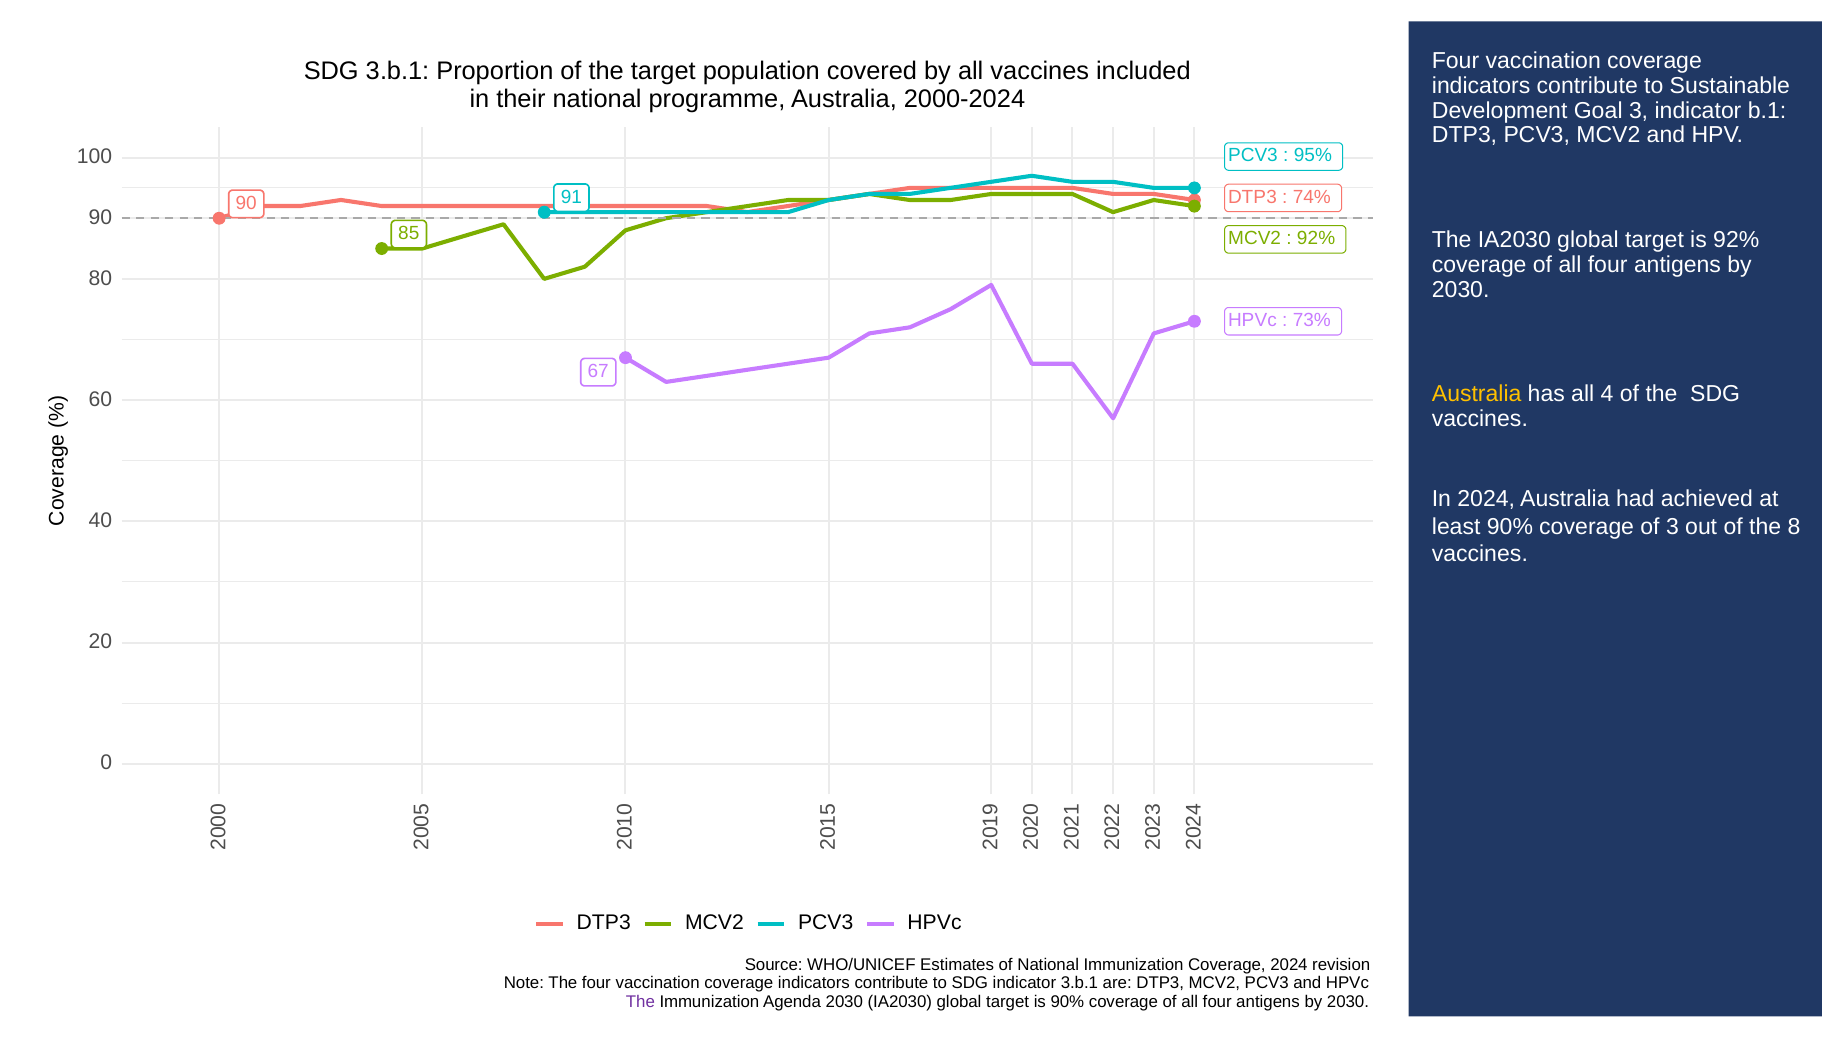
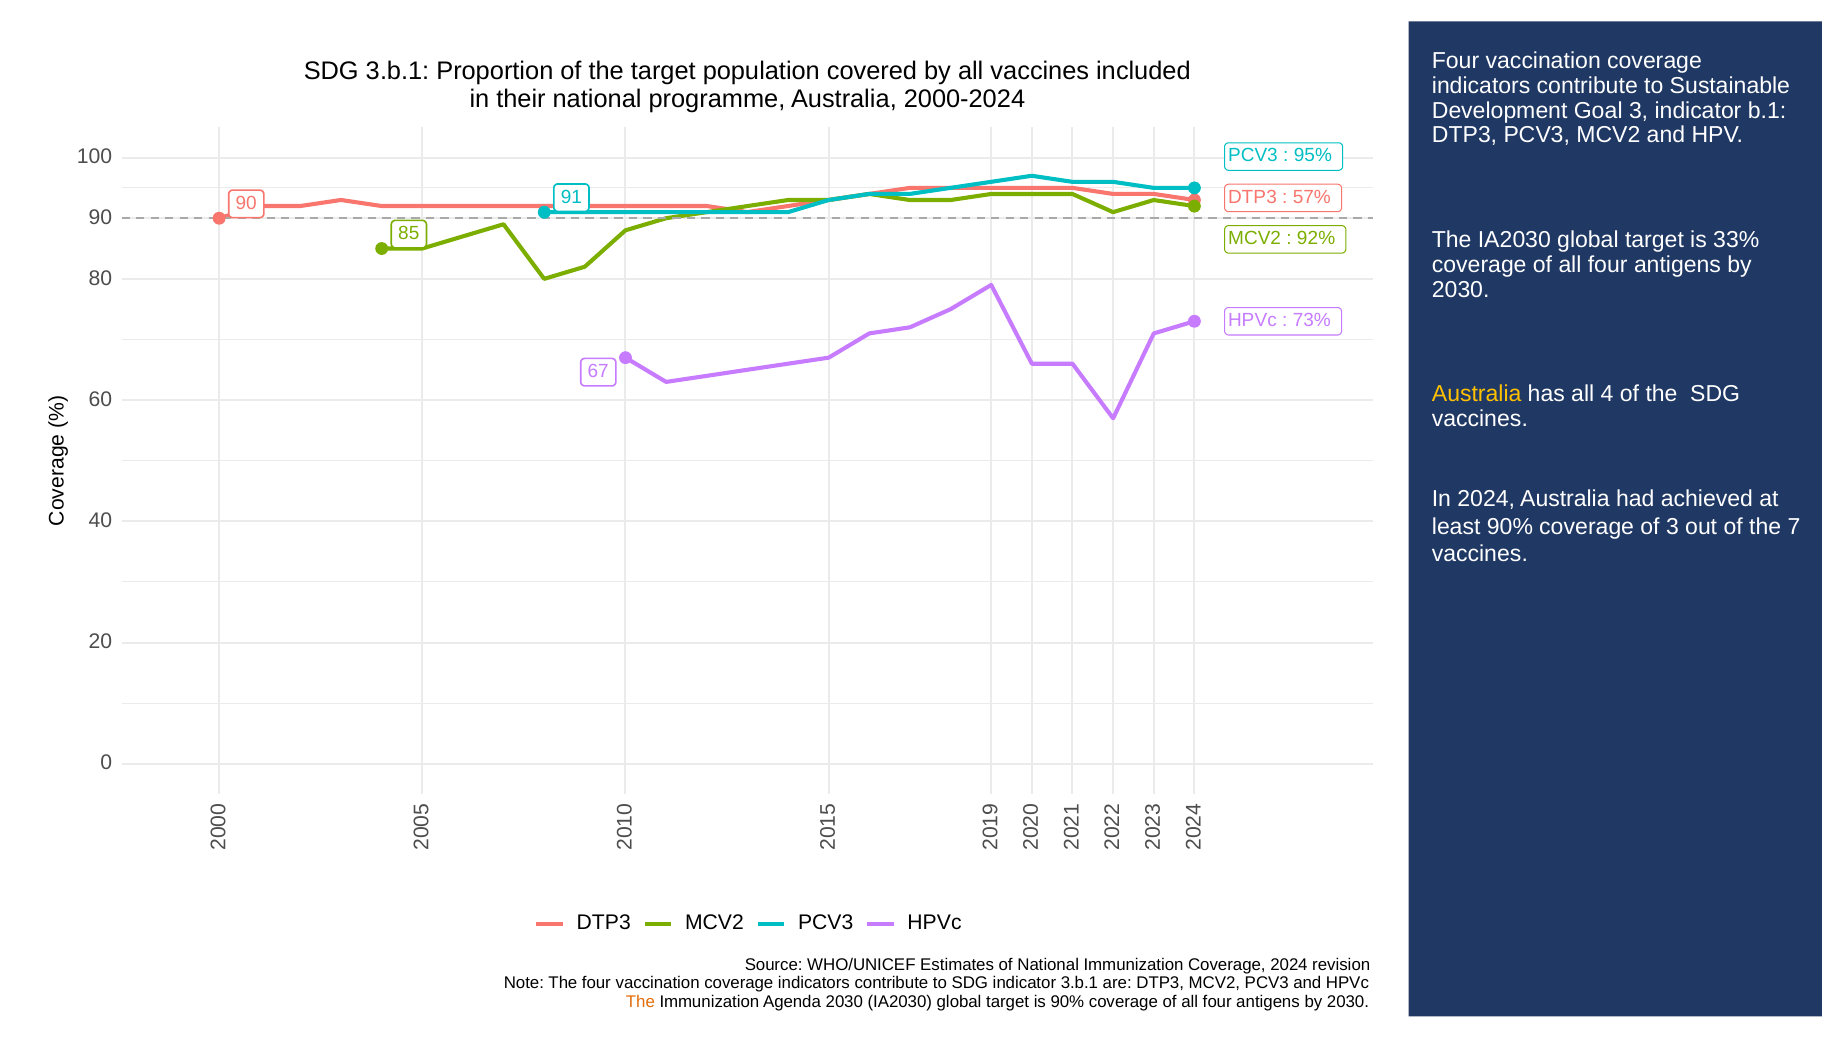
74%: 74% -> 57% (1312, 197)
is 92%: 92% -> 33% (1736, 240)
8: 8 -> 7 (1794, 526)
The colour: purple -> orange (640, 1001)
